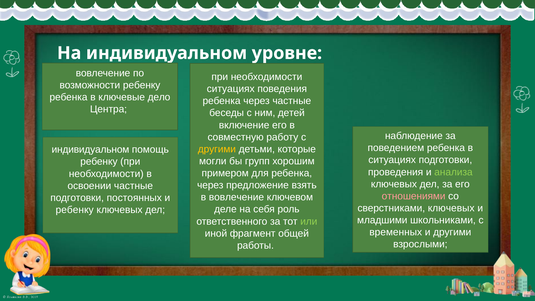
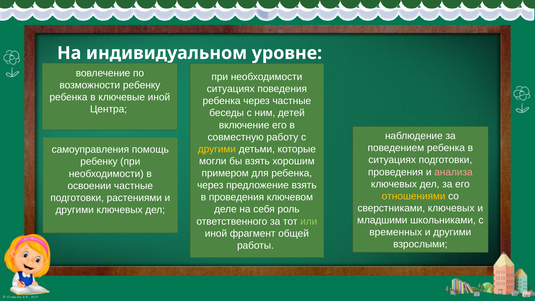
ключевые дело: дело -> иной (159, 97)
индивидуальном: индивидуальном -> самоуправления (90, 150)
бы групп: групп -> взять (257, 161)
анализа colour: light green -> pink (453, 172)
отношениями colour: pink -> yellow (414, 196)
в вовлечение: вовлечение -> проведения (236, 197)
постоянных: постоянных -> растениями (134, 198)
ребенку: ребенку -> другими (75, 210)
